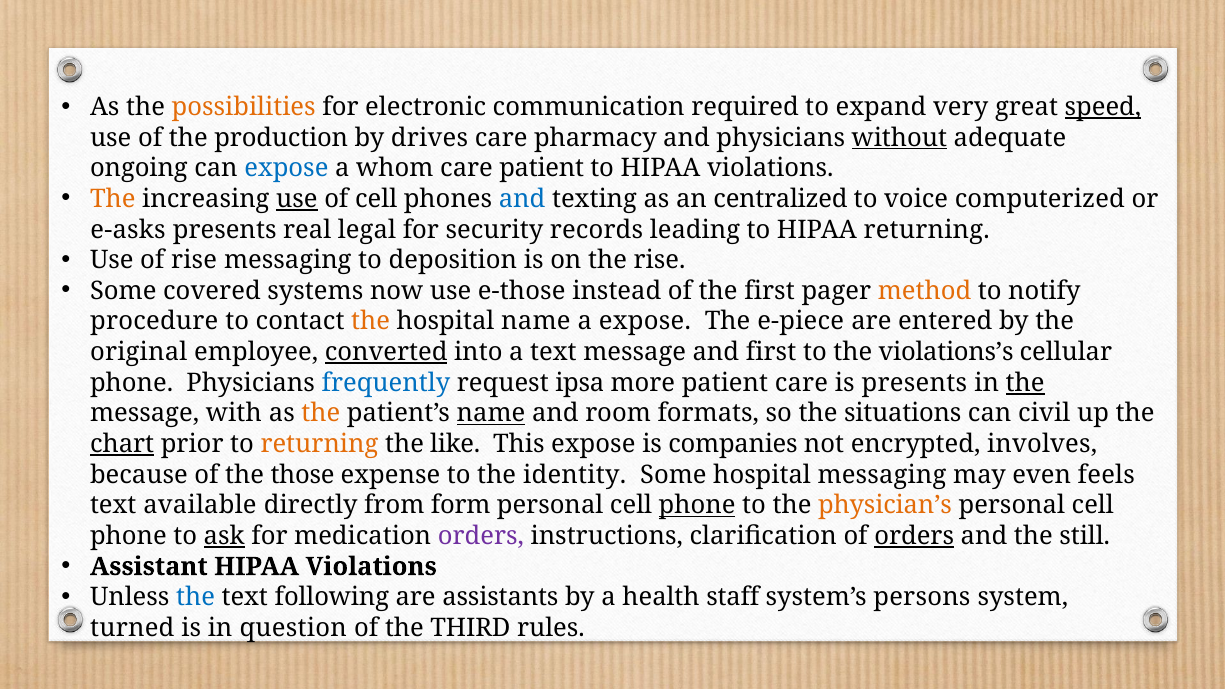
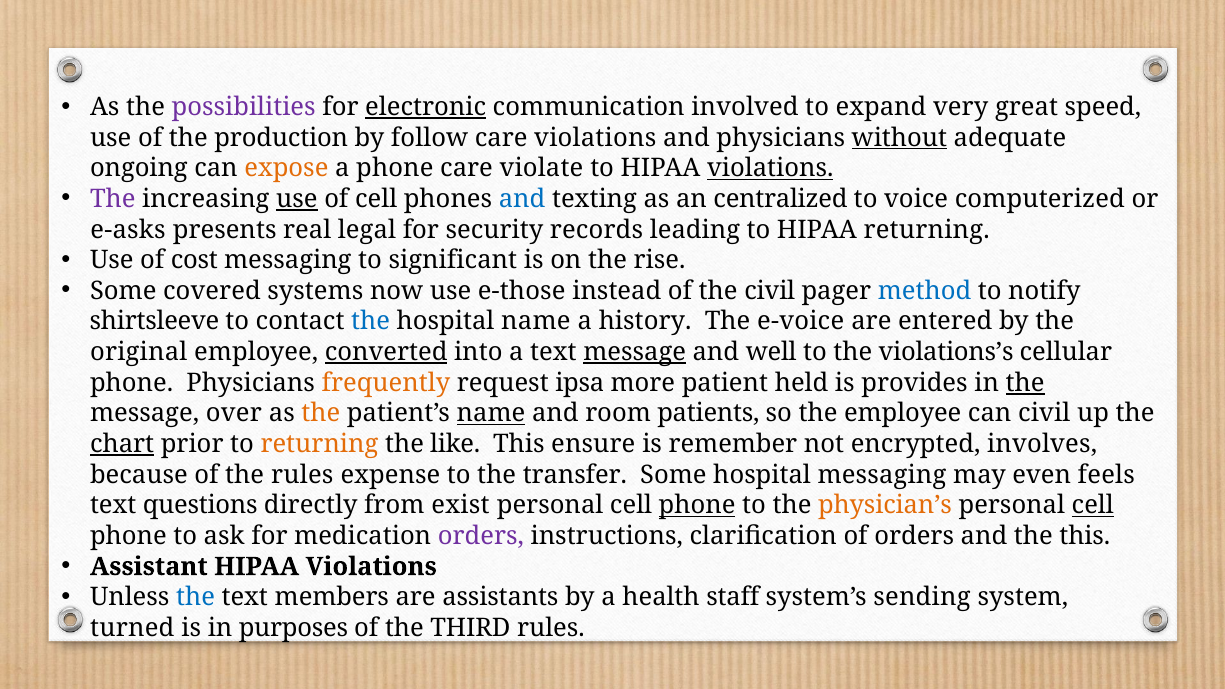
possibilities colour: orange -> purple (244, 107)
electronic underline: none -> present (426, 107)
required: required -> involved (745, 107)
speed underline: present -> none (1103, 107)
drives: drives -> follow (430, 138)
care pharmacy: pharmacy -> violations (595, 138)
expose colour: blue -> orange (286, 168)
a whom: whom -> phone (395, 168)
care patient: patient -> violate (541, 168)
violations underline: none -> present (770, 168)
The colour: orange -> purple (113, 199)
of rise: rise -> cost (194, 260)
deposition: deposition -> significant (453, 260)
the first: first -> civil (770, 291)
method colour: orange -> blue (925, 291)
procedure: procedure -> shirtsleeve (154, 322)
the colour: orange -> blue (371, 322)
a expose: expose -> history (645, 322)
e-piece: e-piece -> e-voice (801, 322)
message underline: none -> present (635, 352)
and first: first -> well (771, 352)
frequently colour: blue -> orange (386, 383)
patient care: care -> held (802, 383)
is presents: presents -> provides (914, 383)
with: with -> over (234, 413)
formats: formats -> patients (708, 413)
the situations: situations -> employee (903, 413)
This expose: expose -> ensure (593, 444)
companies: companies -> remember (733, 444)
the those: those -> rules (302, 475)
identity: identity -> transfer (575, 475)
available: available -> questions (200, 505)
form: form -> exist (460, 505)
cell underline: none -> present (1093, 505)
ask underline: present -> none (224, 536)
orders underline: present -> none (914, 536)
the still: still -> this (1085, 536)
following: following -> members (332, 597)
persons: persons -> sending (922, 597)
question: question -> purposes (293, 628)
